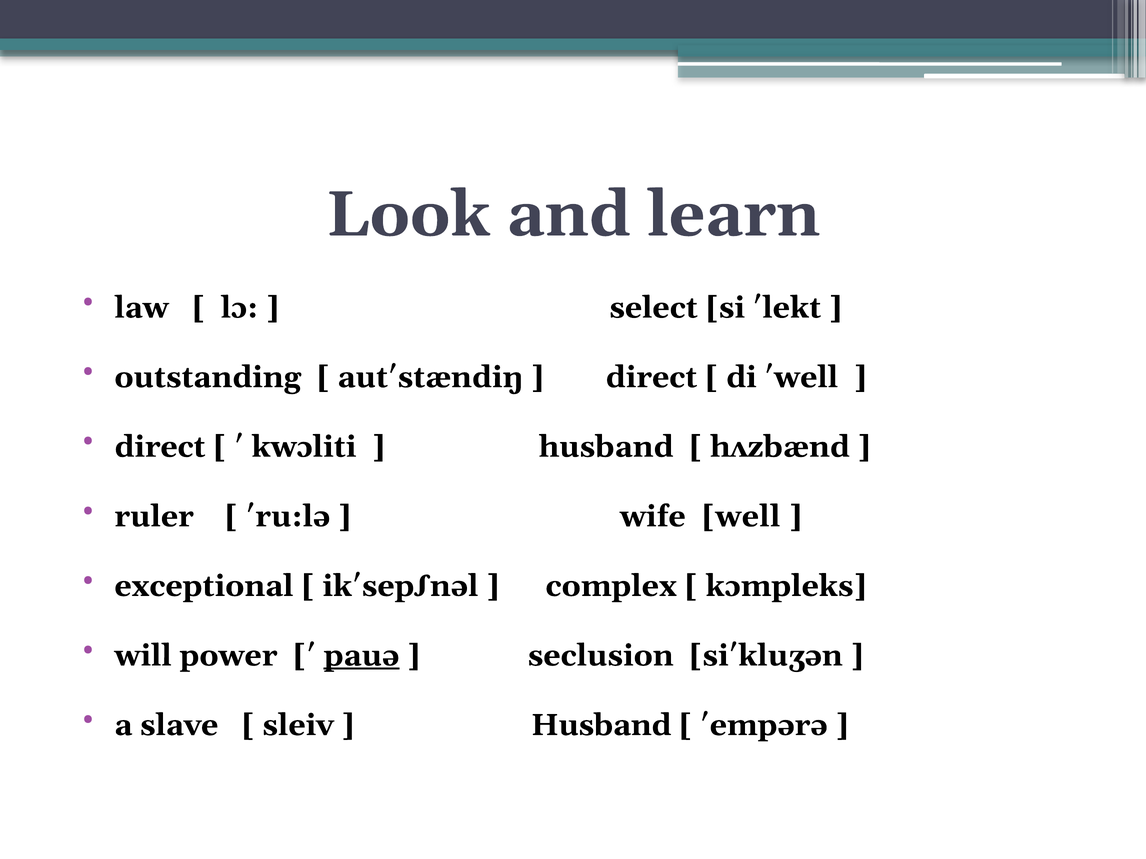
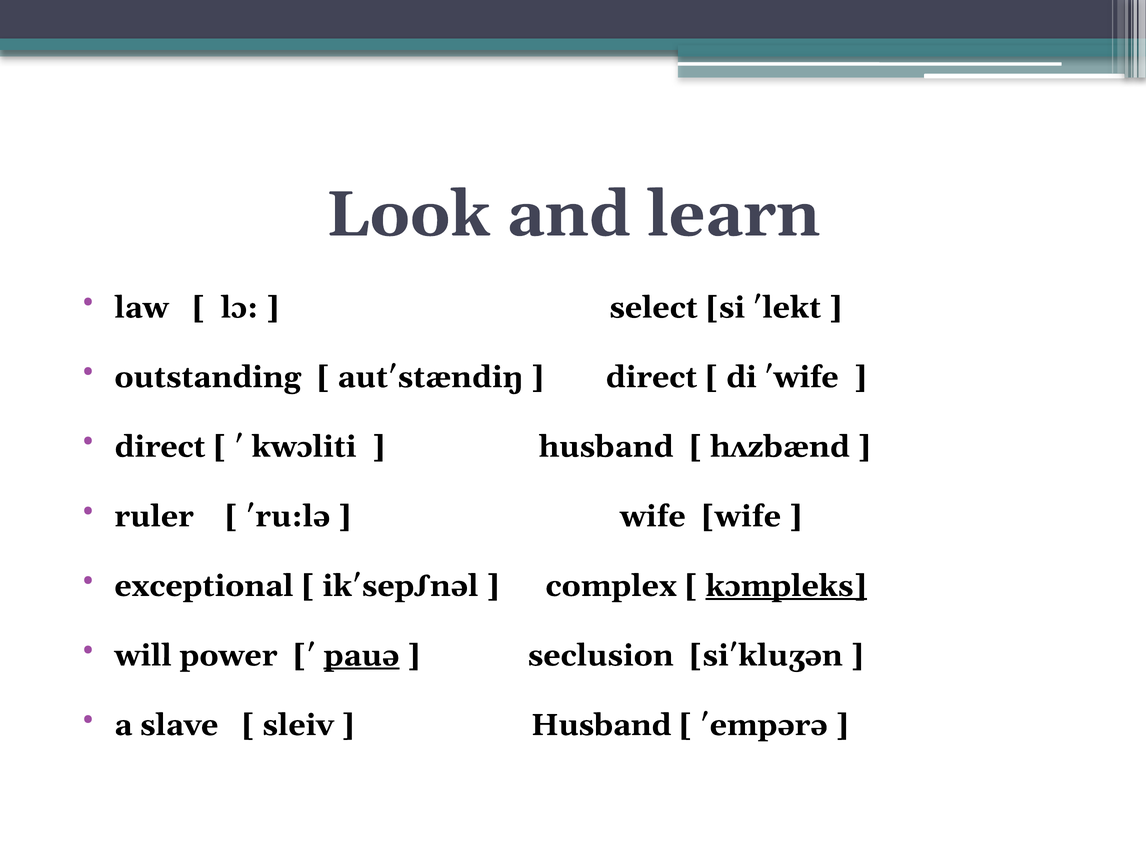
′well: ′well -> ′wife (801, 377)
wife well: well -> wife (741, 517)
kɔmpleks underline: none -> present (786, 586)
